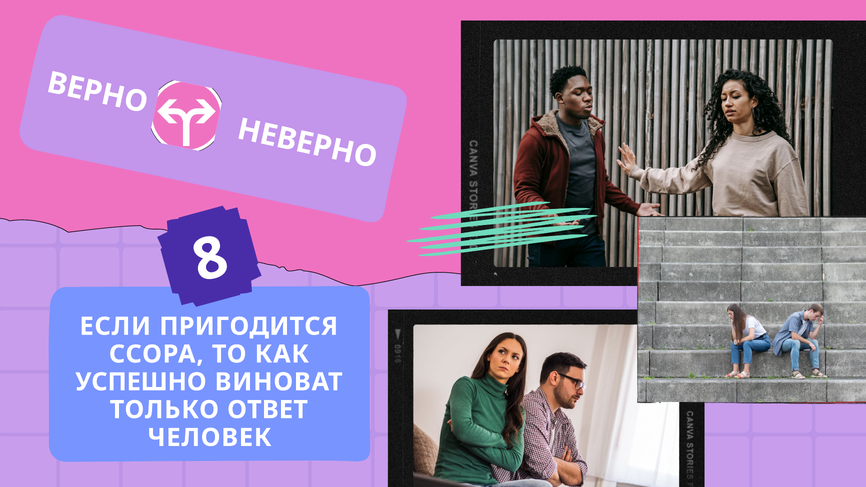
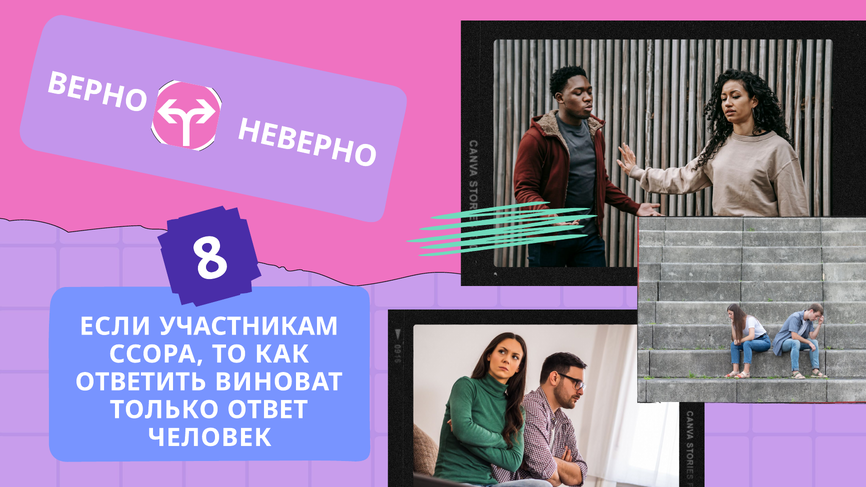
ПРИГОДИТСЯ: ПРИГОДИТСЯ -> УЧАСТНИКАМ (249, 327)
УСПЕШНО: УСПЕШНО -> ОТВЕТИТЬ (141, 382)
